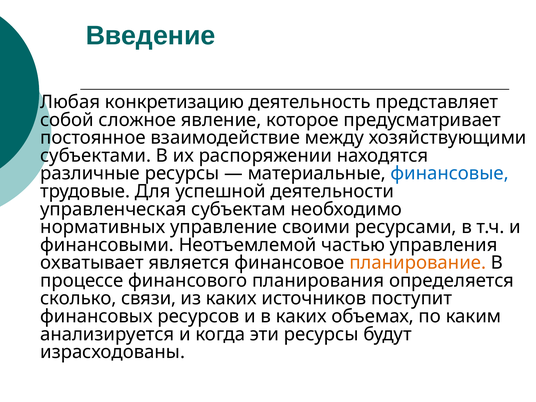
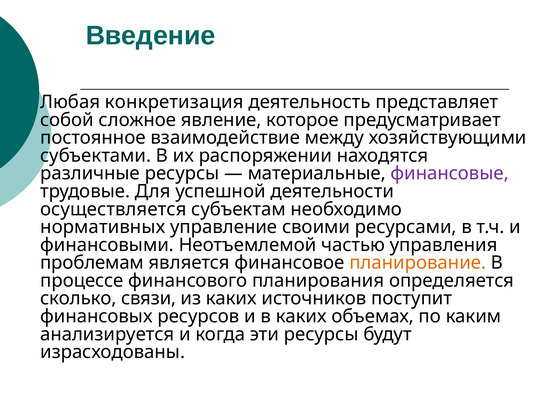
конкретизацию: конкретизацию -> конкретизация (174, 102)
финансовые colour: blue -> purple (450, 174)
управленческая: управленческая -> осуществляется (113, 209)
охватывает: охватывает -> проблемам (92, 263)
